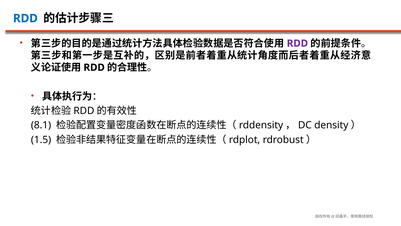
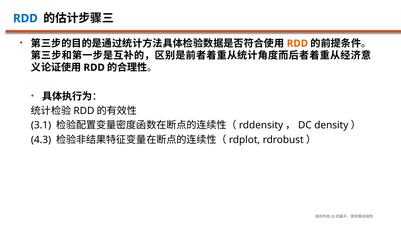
RDD colour: purple -> orange (297, 43)
8.1: 8.1 -> 3.1 (41, 125)
1.5: 1.5 -> 4.3 (41, 140)
